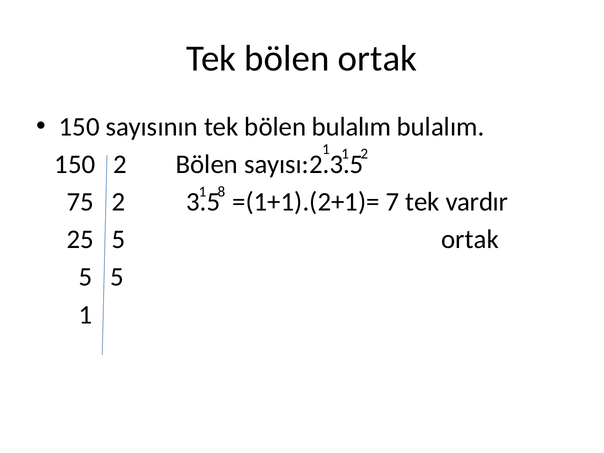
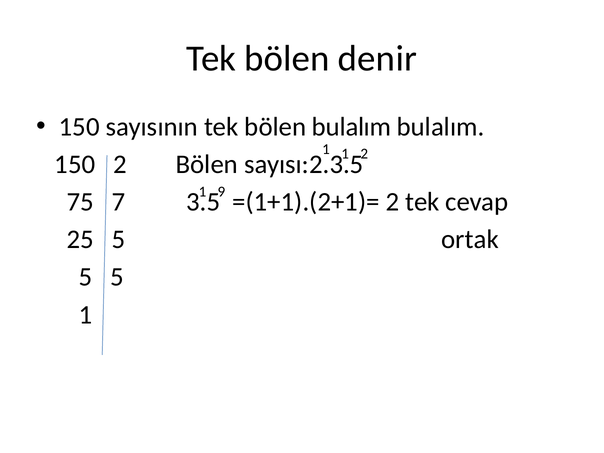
bölen ortak: ortak -> denir (377, 58)
8: 8 -> 9 (221, 192)
75 2: 2 -> 7 (119, 202)
=(1+1).(2+1)= 7: 7 -> 2 (392, 202)
vardır: vardır -> cevap (477, 202)
